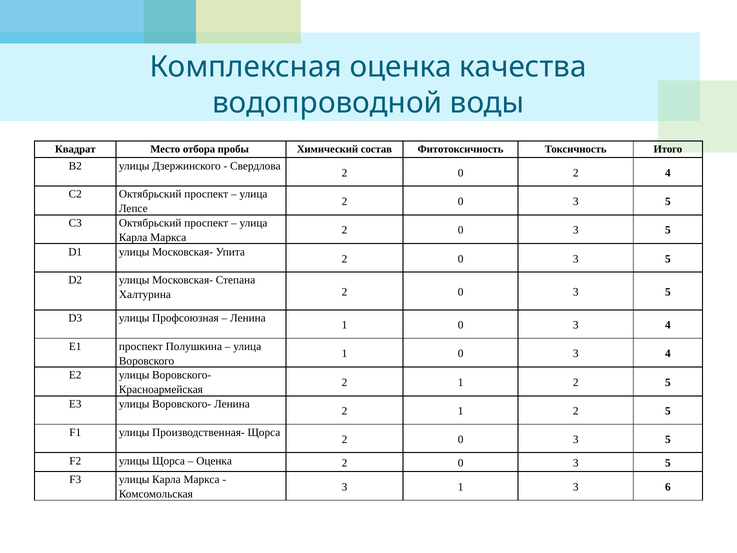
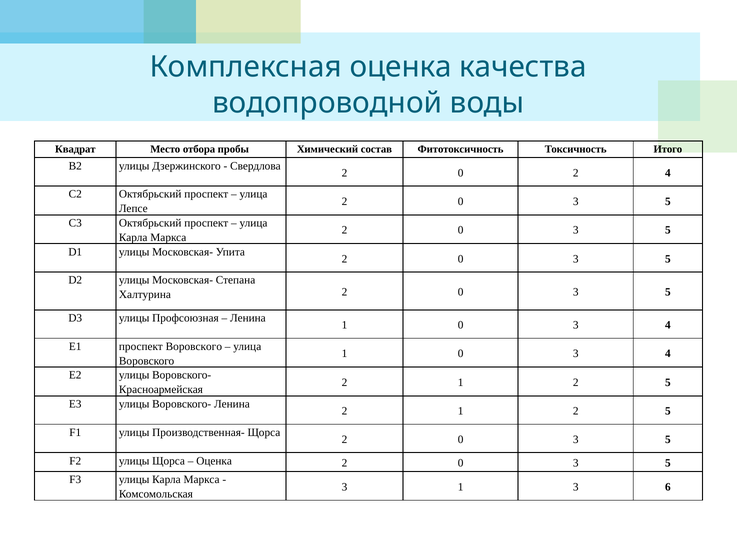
проспект Полушкина: Полушкина -> Воровского (194, 346)
